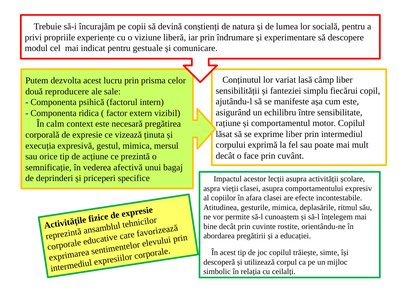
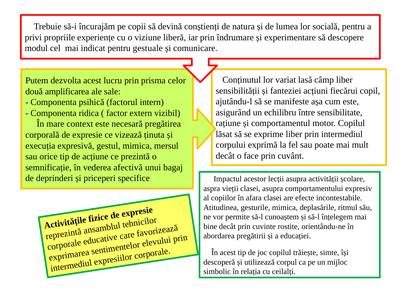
simplu: simplu -> acțiuni (316, 91)
reproducere: reproducere -> amplificarea (67, 92)
calm: calm -> mare (55, 124)
